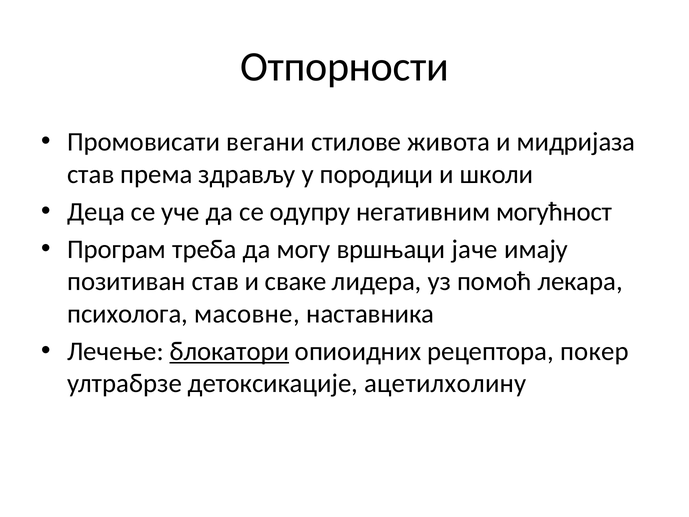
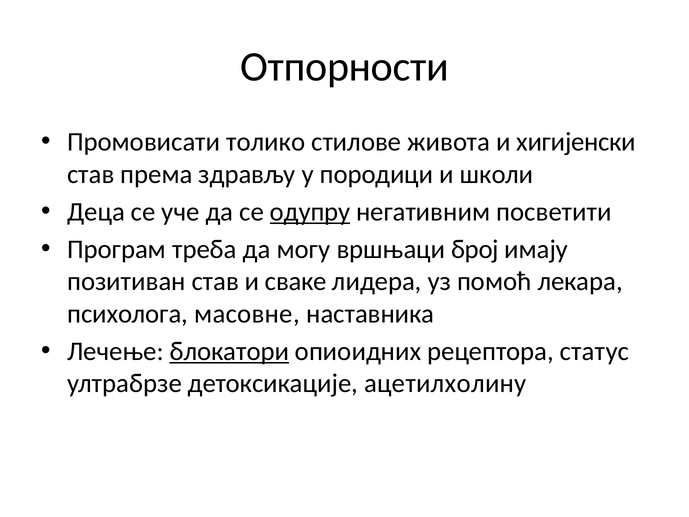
вегани: вегани -> толико (266, 142)
мидријаза: мидријаза -> хигијенски (576, 142)
одупру underline: none -> present (310, 212)
могућност: могућност -> посветити (554, 212)
јаче: јаче -> број (475, 249)
покер: покер -> статус (595, 351)
